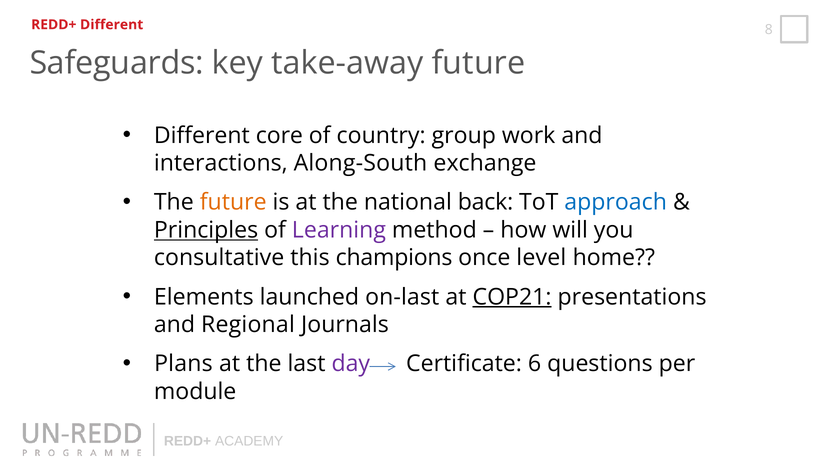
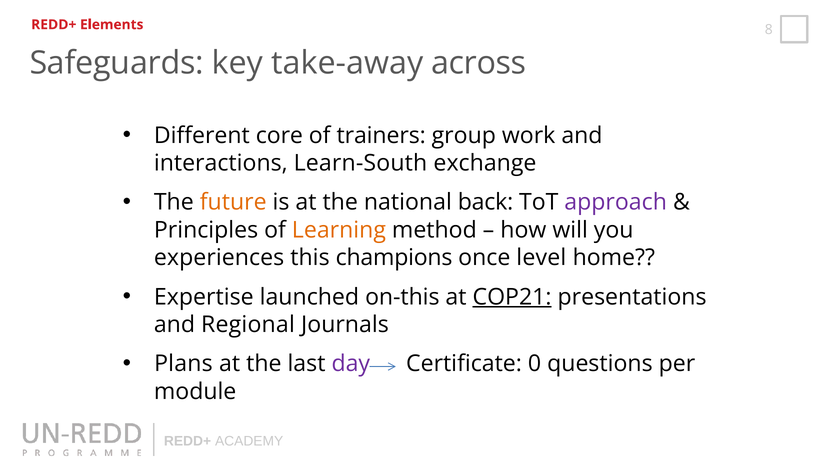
REDD+ Different: Different -> Elements (112, 25)
take-away future: future -> across (479, 63)
country: country -> trainers (381, 136)
Along-South: Along-South -> Learn-South (360, 163)
approach colour: blue -> purple (616, 203)
Principles underline: present -> none (206, 230)
Learning colour: purple -> orange (339, 230)
consultative: consultative -> experiences (219, 258)
Elements: Elements -> Expertise (204, 297)
on-last: on-last -> on-this (402, 297)
6: 6 -> 0 (534, 364)
